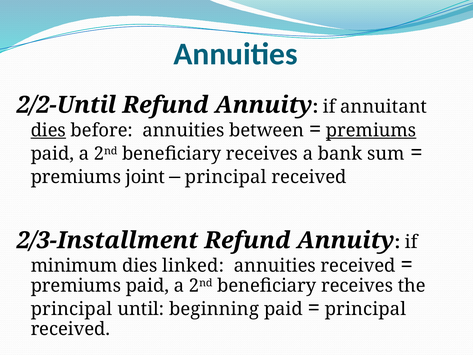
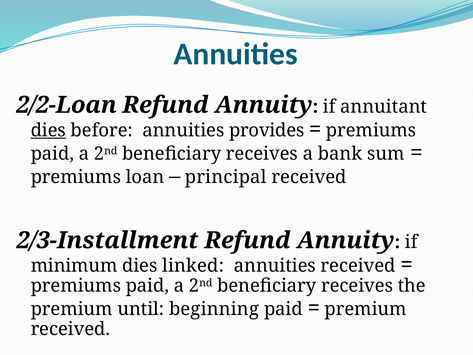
2/2-Until: 2/2-Until -> 2/2-Loan (66, 105)
between: between -> provides (267, 130)
premiums underline: present -> none (371, 130)
joint: joint -> loan (145, 177)
principal: principal -> premium (72, 309)
principal: principal -> premium (366, 309)
